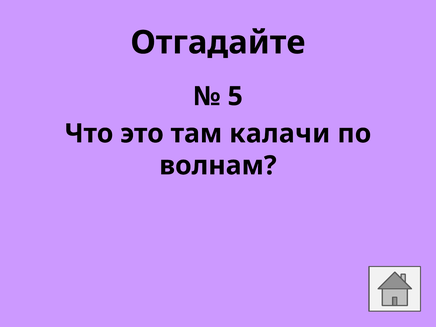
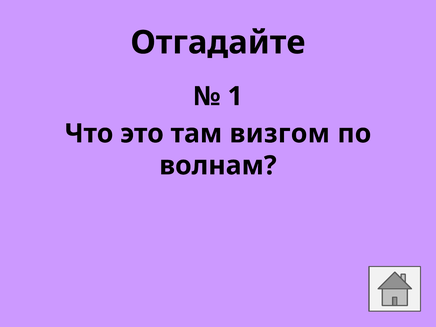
5: 5 -> 1 (235, 96)
калачи: калачи -> визгом (280, 134)
